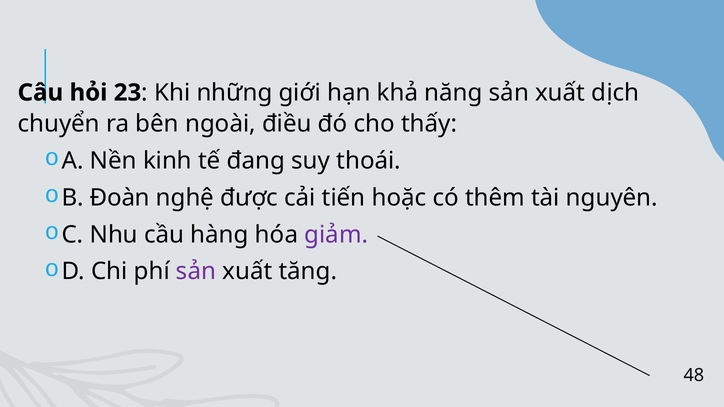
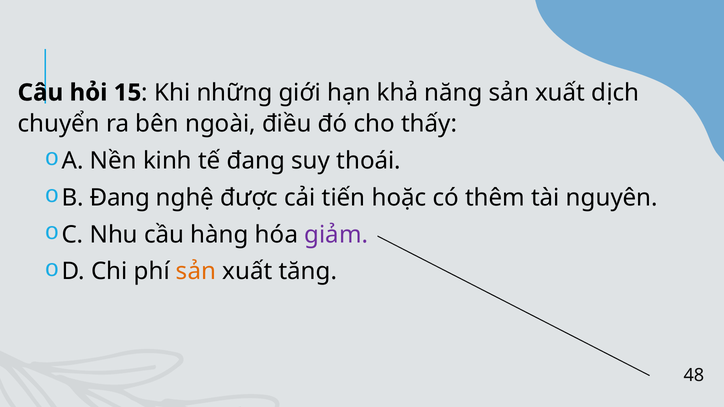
23: 23 -> 15 (127, 93)
B Đoàn: Đoàn -> Đang (120, 198)
sản colour: purple -> orange (196, 272)
